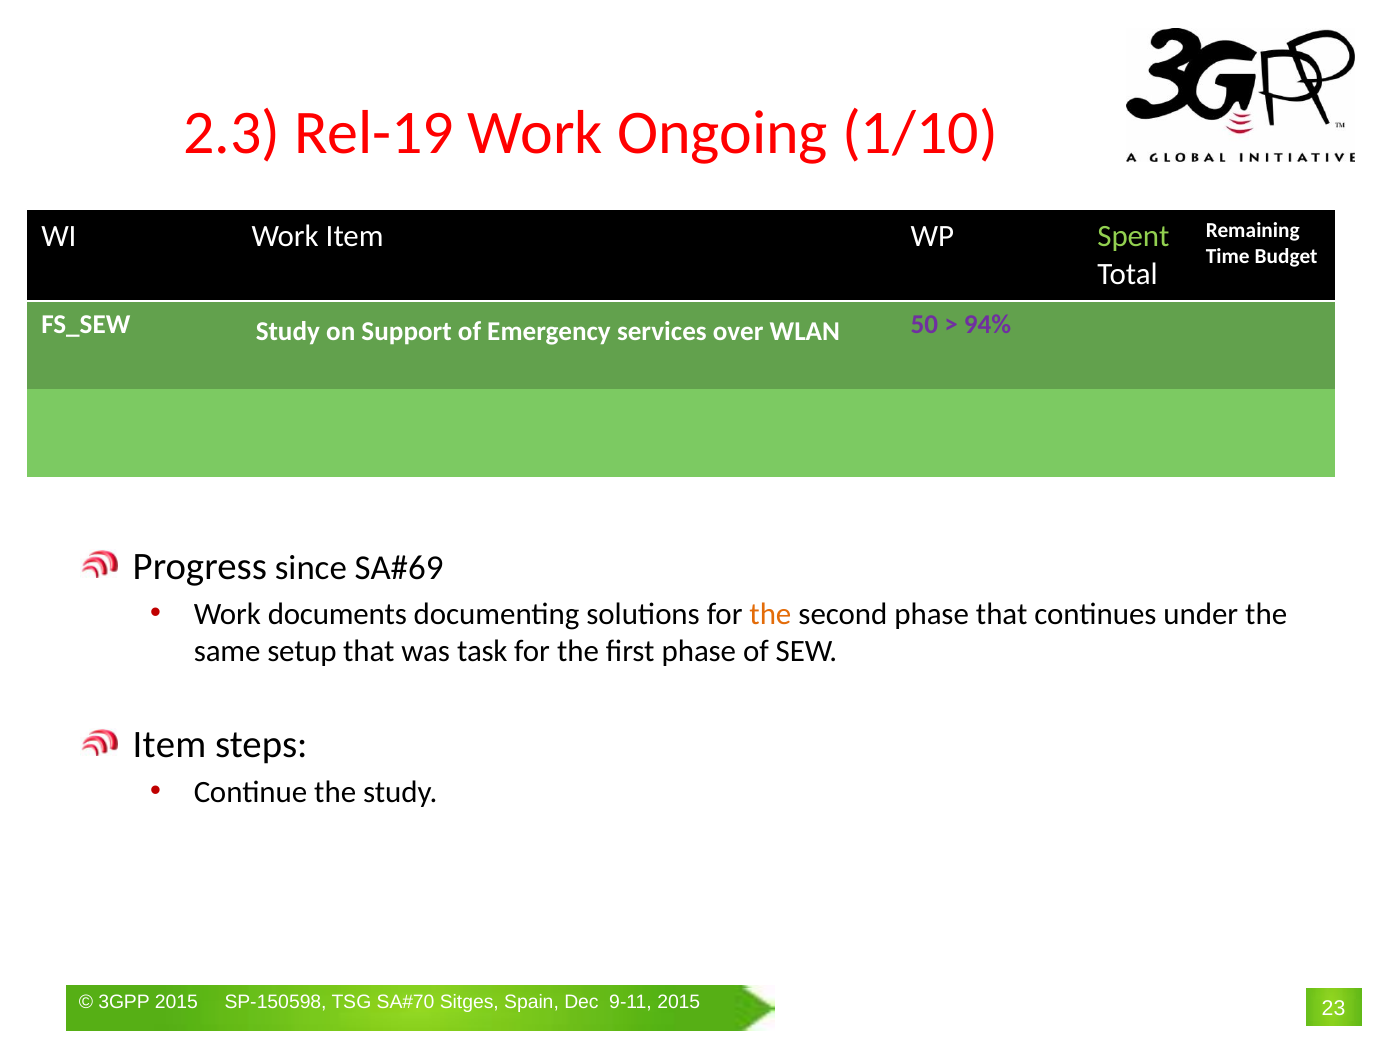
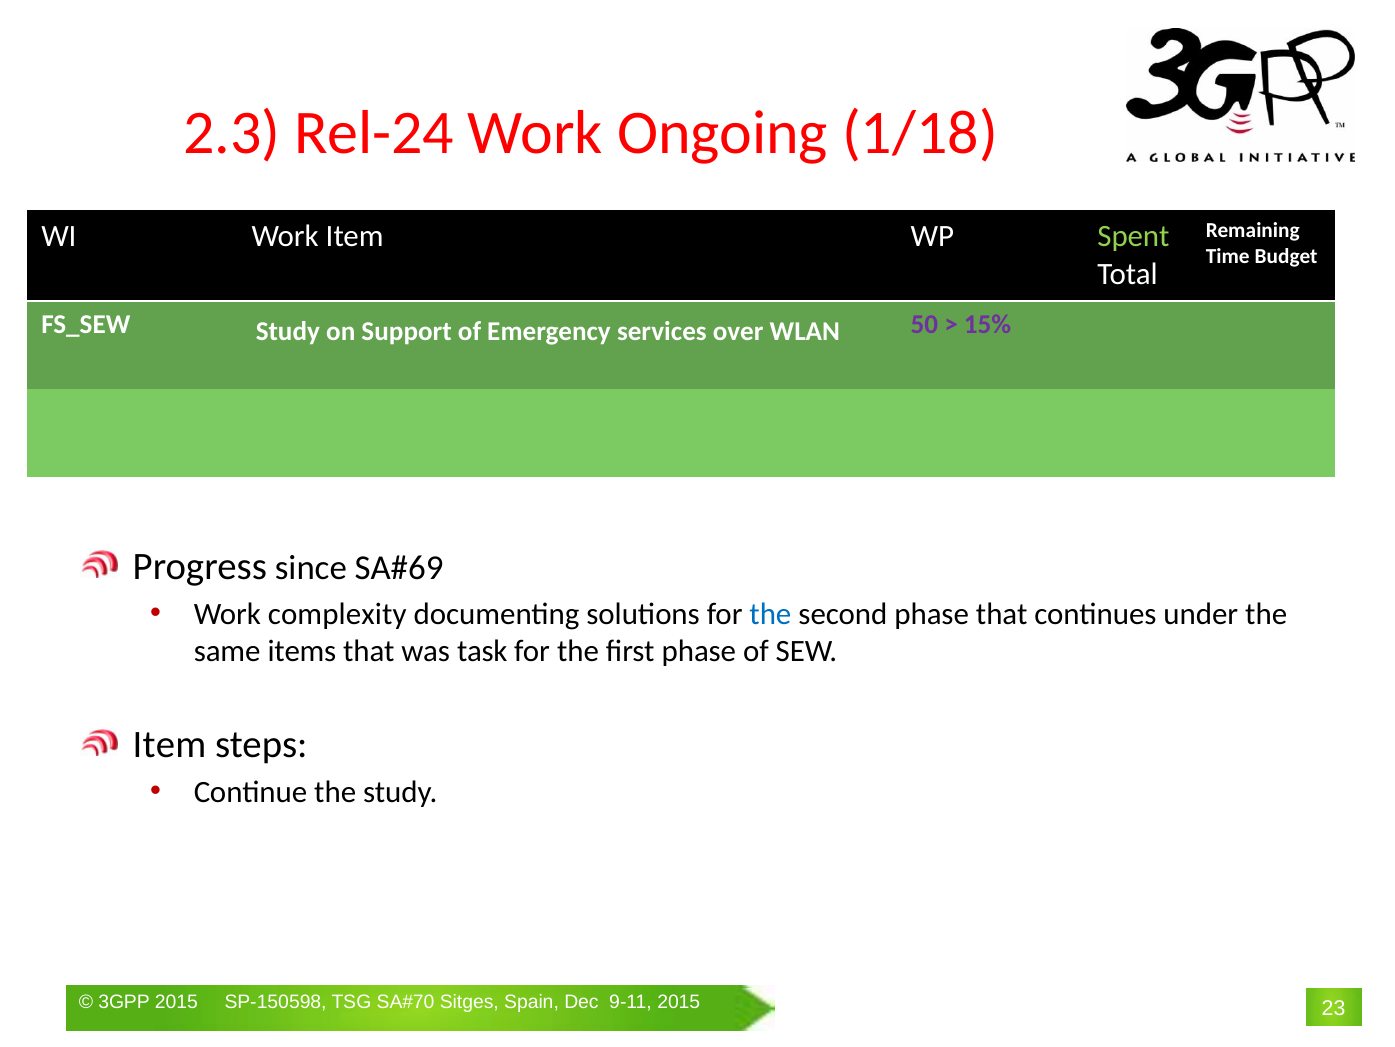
Rel-19: Rel-19 -> Rel-24 (374, 133)
1/10: 1/10 -> 1/18 (920, 133)
94%: 94% -> 15% (988, 324)
documents: documents -> complexity (337, 613)
the colour: orange -> blue (770, 613)
setup: setup -> items (302, 651)
